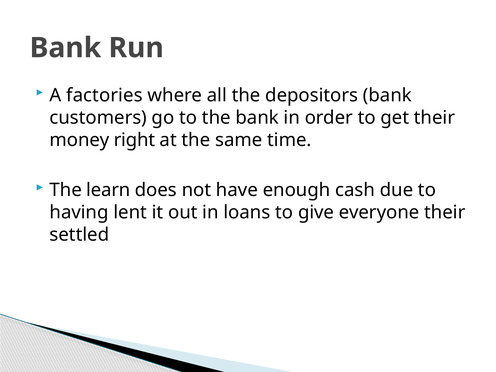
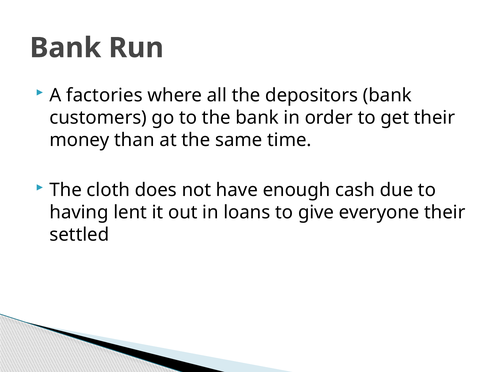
right: right -> than (134, 140)
learn: learn -> cloth (108, 190)
